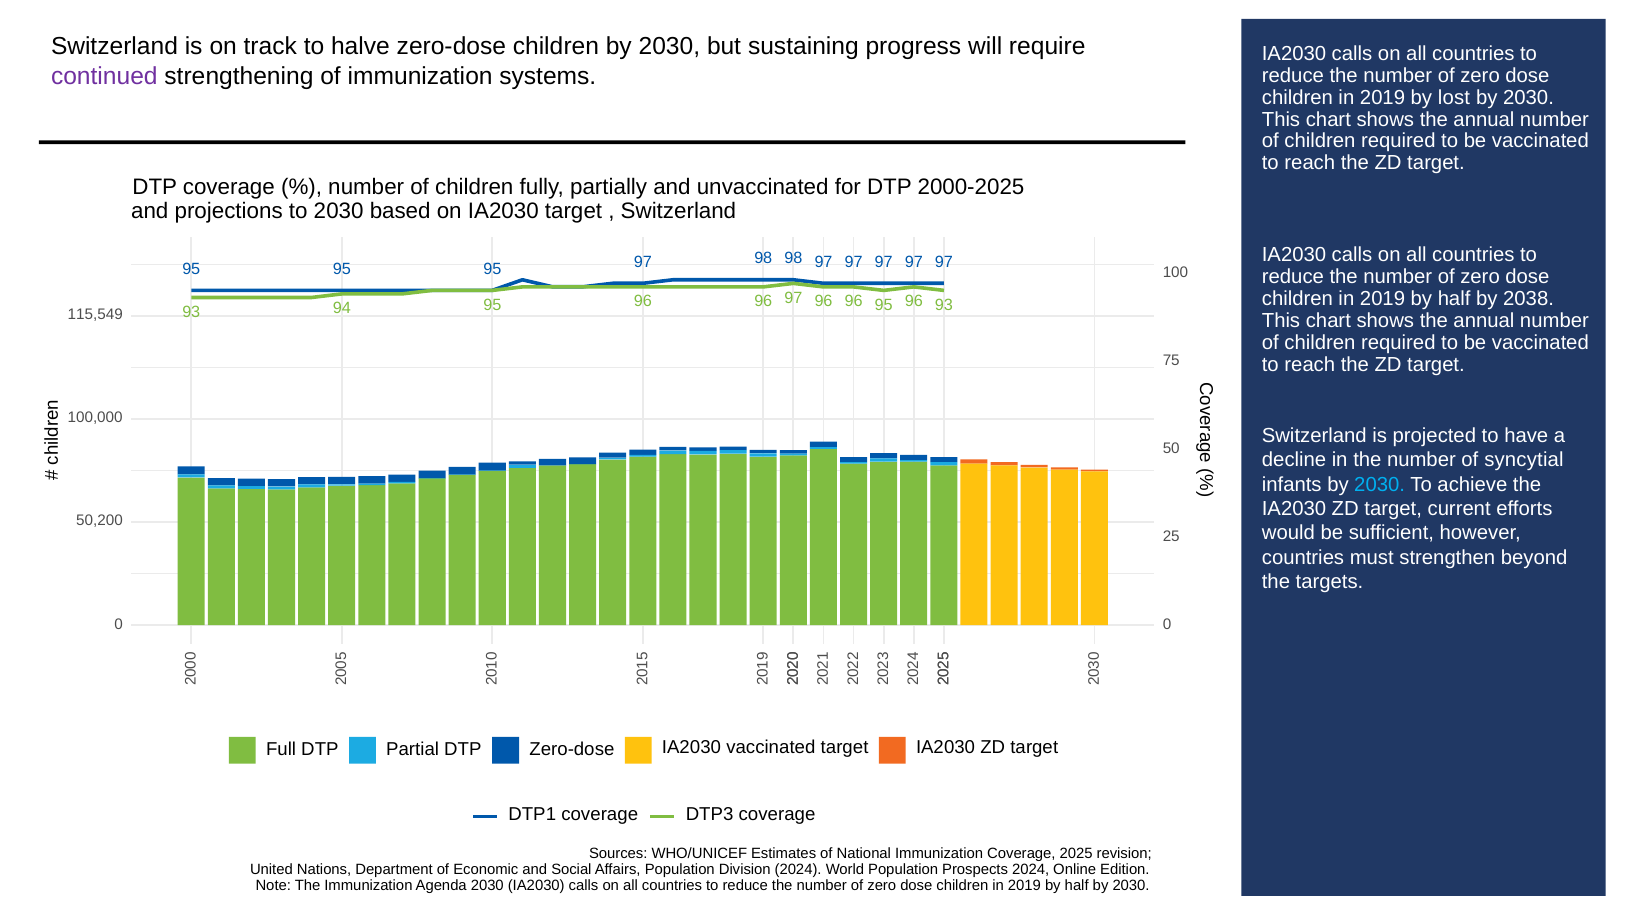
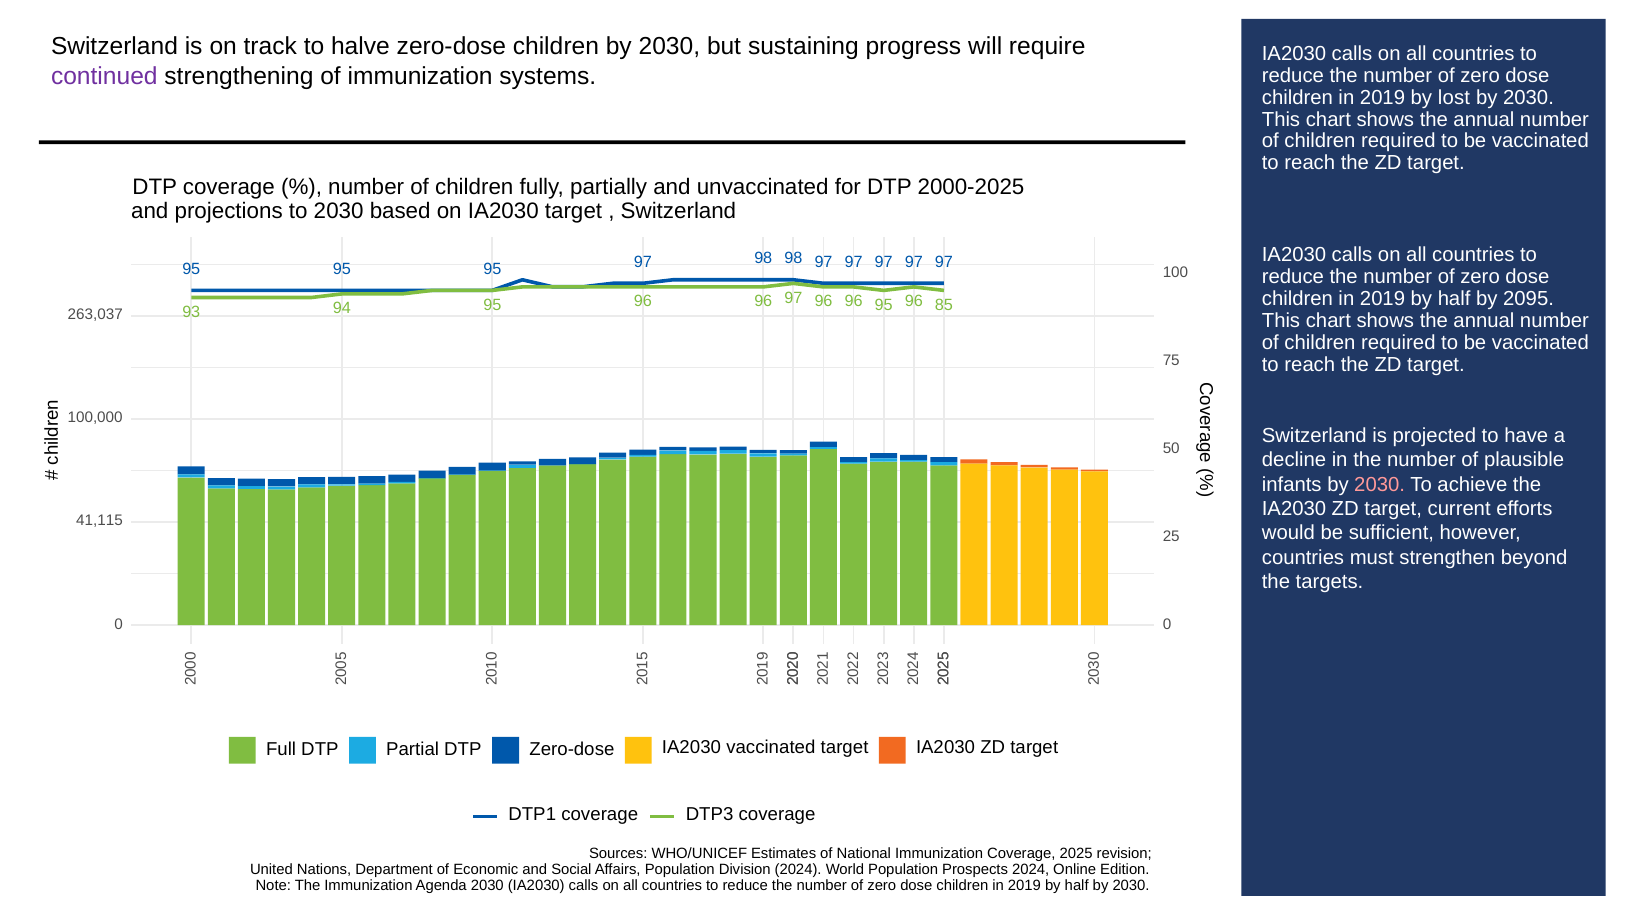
2038: 2038 -> 2095 (1529, 299)
96 93: 93 -> 85 (944, 305)
115,549: 115,549 -> 263,037 (95, 314)
syncytial: syncytial -> plausible (1524, 460)
2030 colour: light blue -> pink (1380, 484)
50,200: 50,200 -> 41,115 (100, 520)
